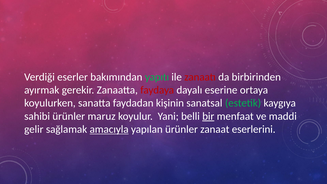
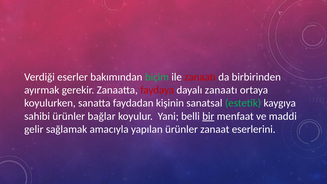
yapıtı: yapıtı -> biçim (157, 77)
dayalı eserine: eserine -> zanaatı (221, 90)
maruz: maruz -> bağlar (102, 116)
amacıyla underline: present -> none (109, 129)
